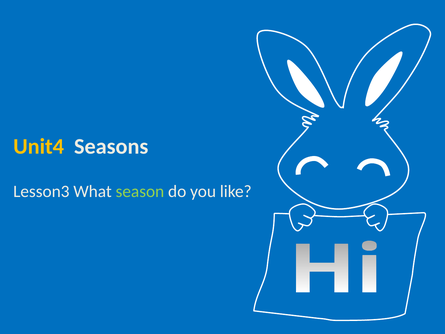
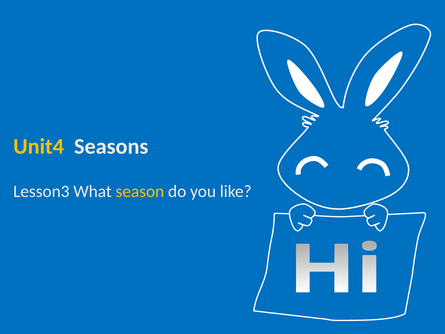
season colour: light green -> yellow (140, 191)
